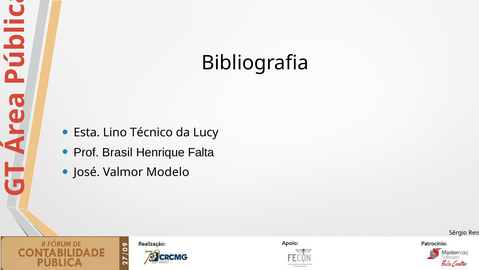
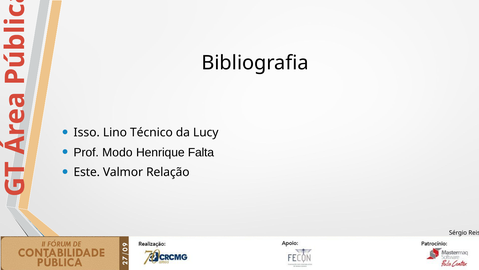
Esta: Esta -> Isso (87, 132)
Brasil: Brasil -> Modo (117, 152)
José: José -> Este (87, 172)
Modelo: Modelo -> Relação (168, 172)
